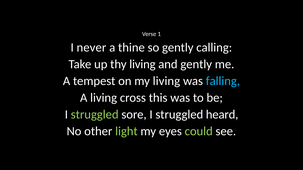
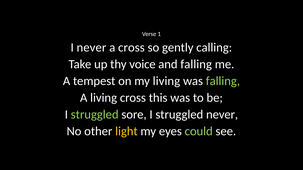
a thine: thine -> cross (131, 48)
thy living: living -> voice (142, 64)
and gently: gently -> falling (196, 64)
falling colour: light blue -> light green (223, 81)
struggled heard: heard -> never (222, 115)
light colour: light green -> yellow (126, 132)
